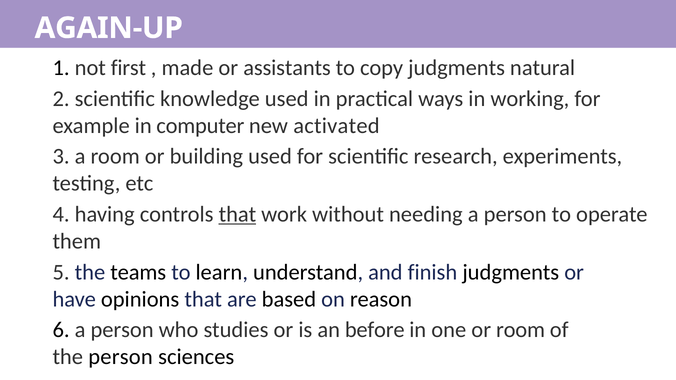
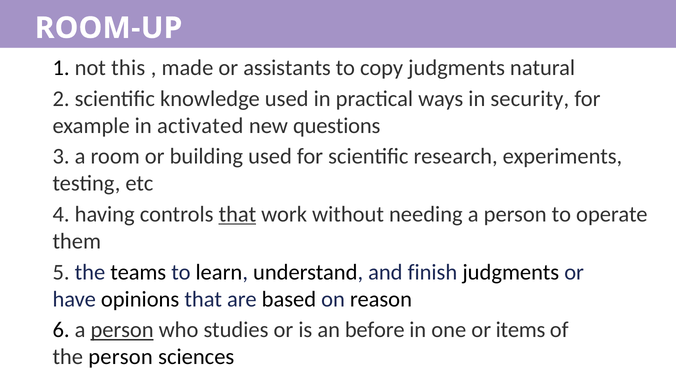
AGAIN-UP: AGAIN-UP -> ROOM-UP (109, 28)
first: first -> this (128, 68)
working: working -> security (530, 99)
computer: computer -> activated (200, 126)
activated: activated -> questions (337, 126)
person underline: none -> present (122, 330)
or room: room -> items (521, 330)
